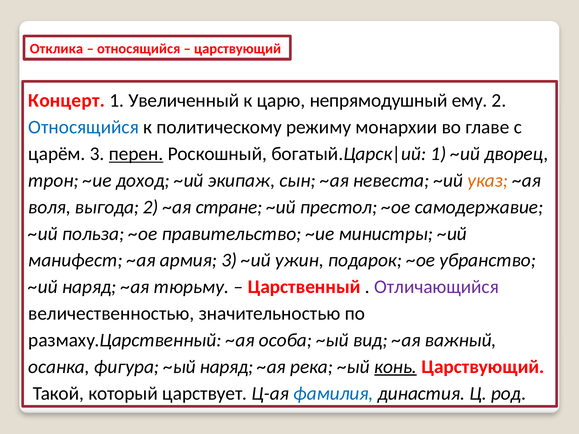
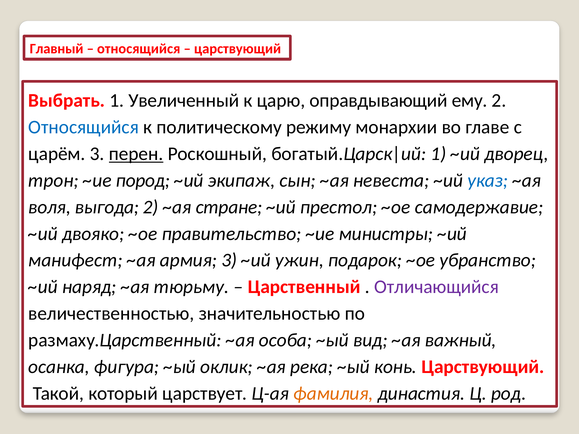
Отклика: Отклика -> Главный (57, 49)
Концерт: Концерт -> Выбрать (67, 101)
непрямодушный: непрямодушный -> оправдывающий (379, 101)
доход: доход -> пород (143, 181)
указ colour: orange -> blue (488, 181)
польза: польза -> двояко (93, 234)
~ый наряд: наряд -> оклик (226, 367)
конь underline: present -> none (395, 367)
фамилия colour: blue -> orange (333, 394)
